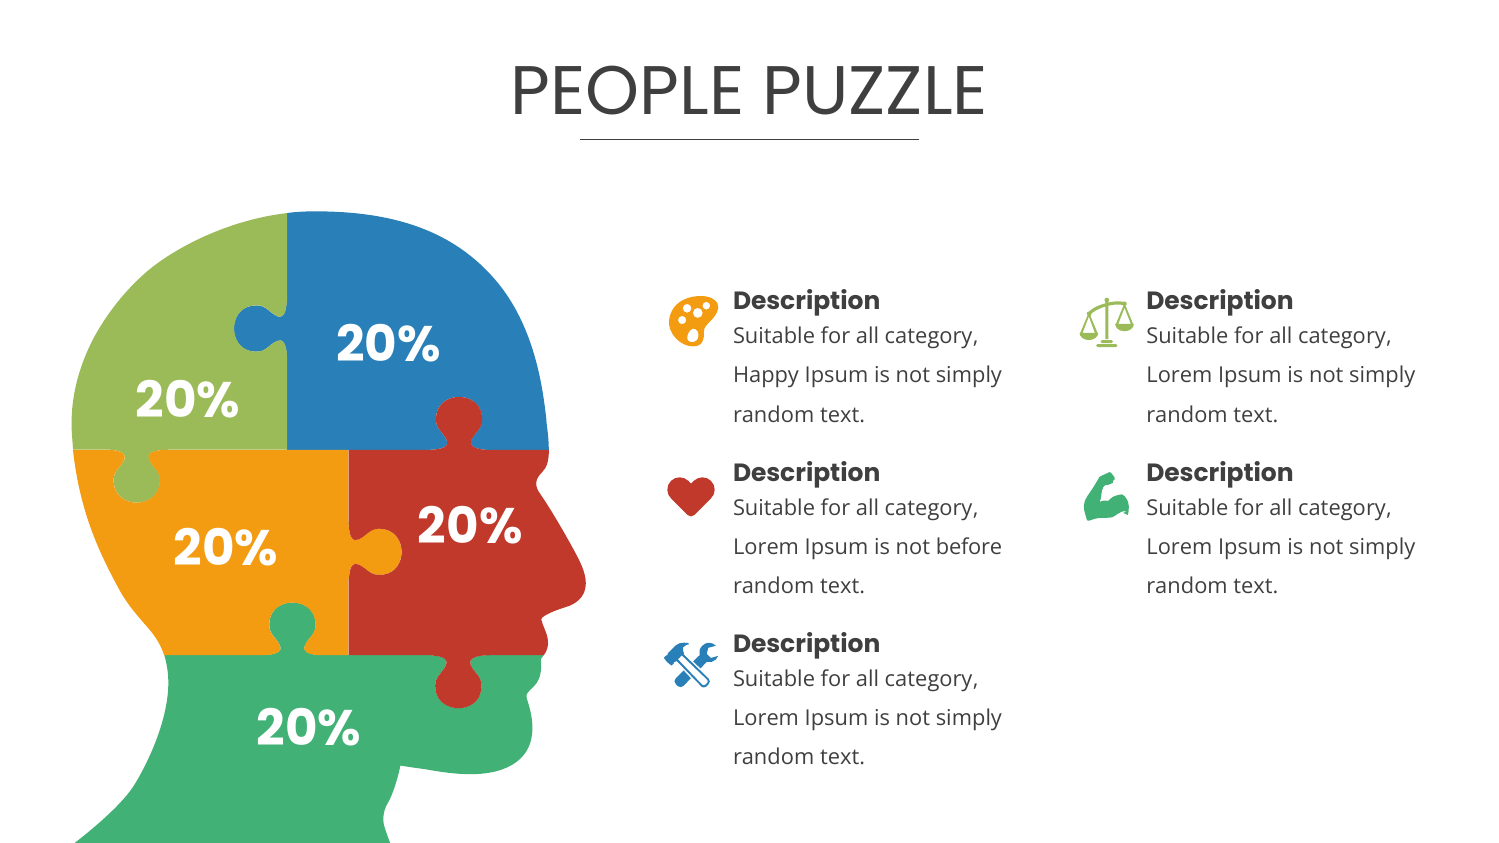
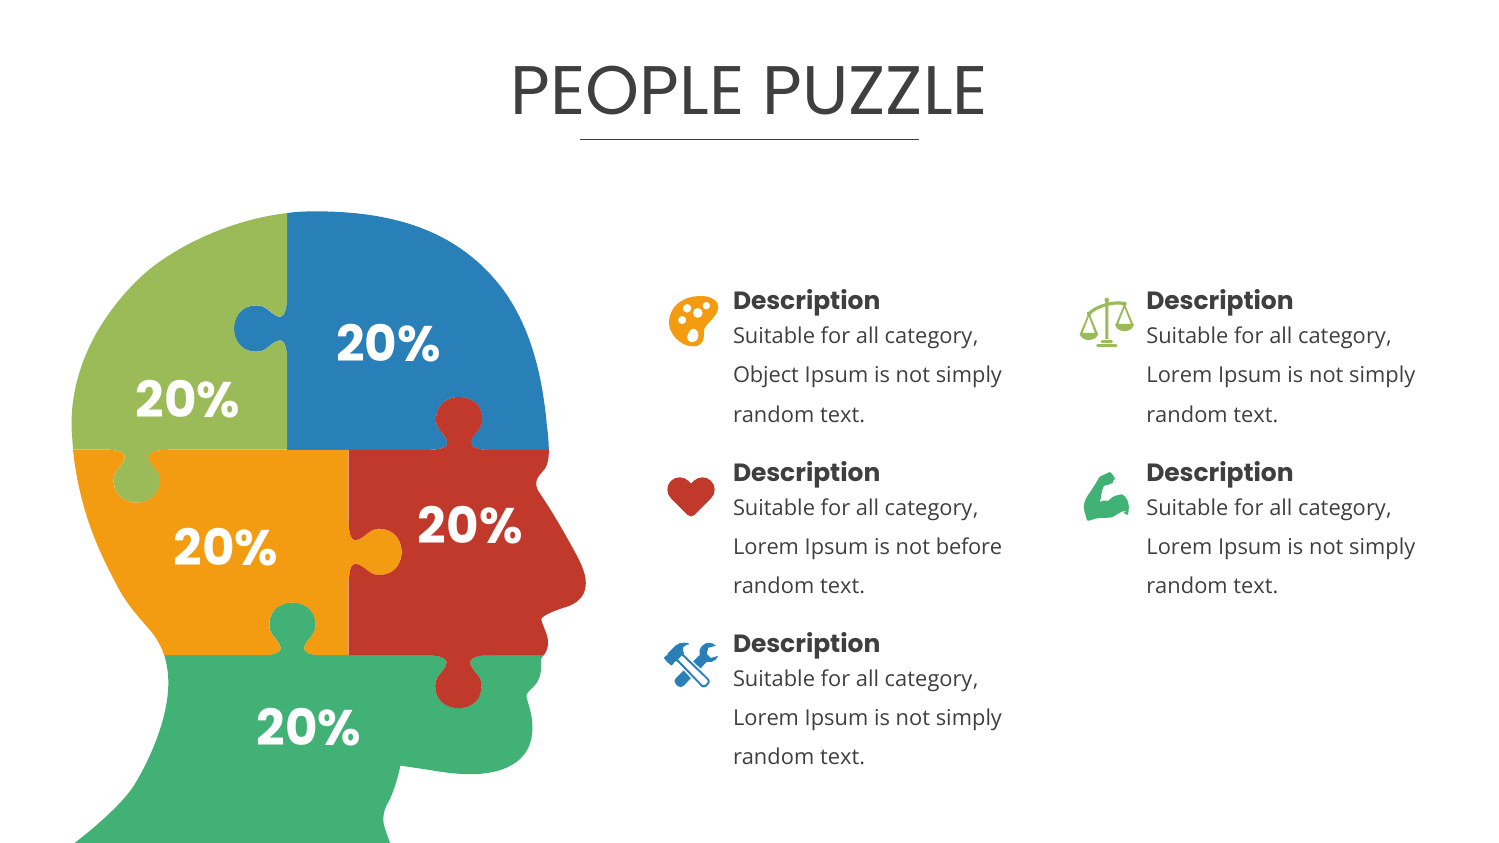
Happy: Happy -> Object (766, 376)
